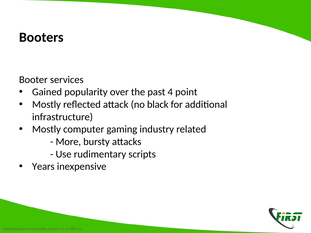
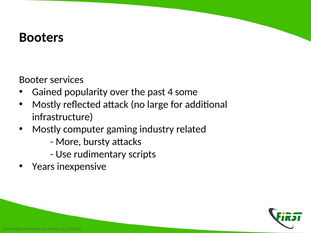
point: point -> some (186, 92)
black: black -> large (158, 105)
